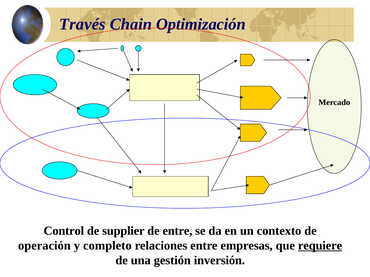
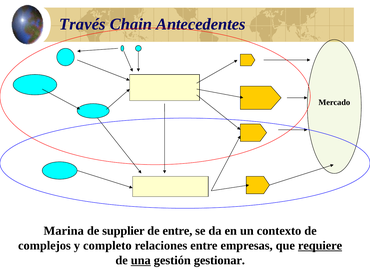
Optimización: Optimización -> Antecedentes (201, 24)
Control: Control -> Marina (64, 231)
operación: operación -> complejos (44, 246)
una underline: none -> present (141, 261)
inversión: inversión -> gestionar (219, 261)
